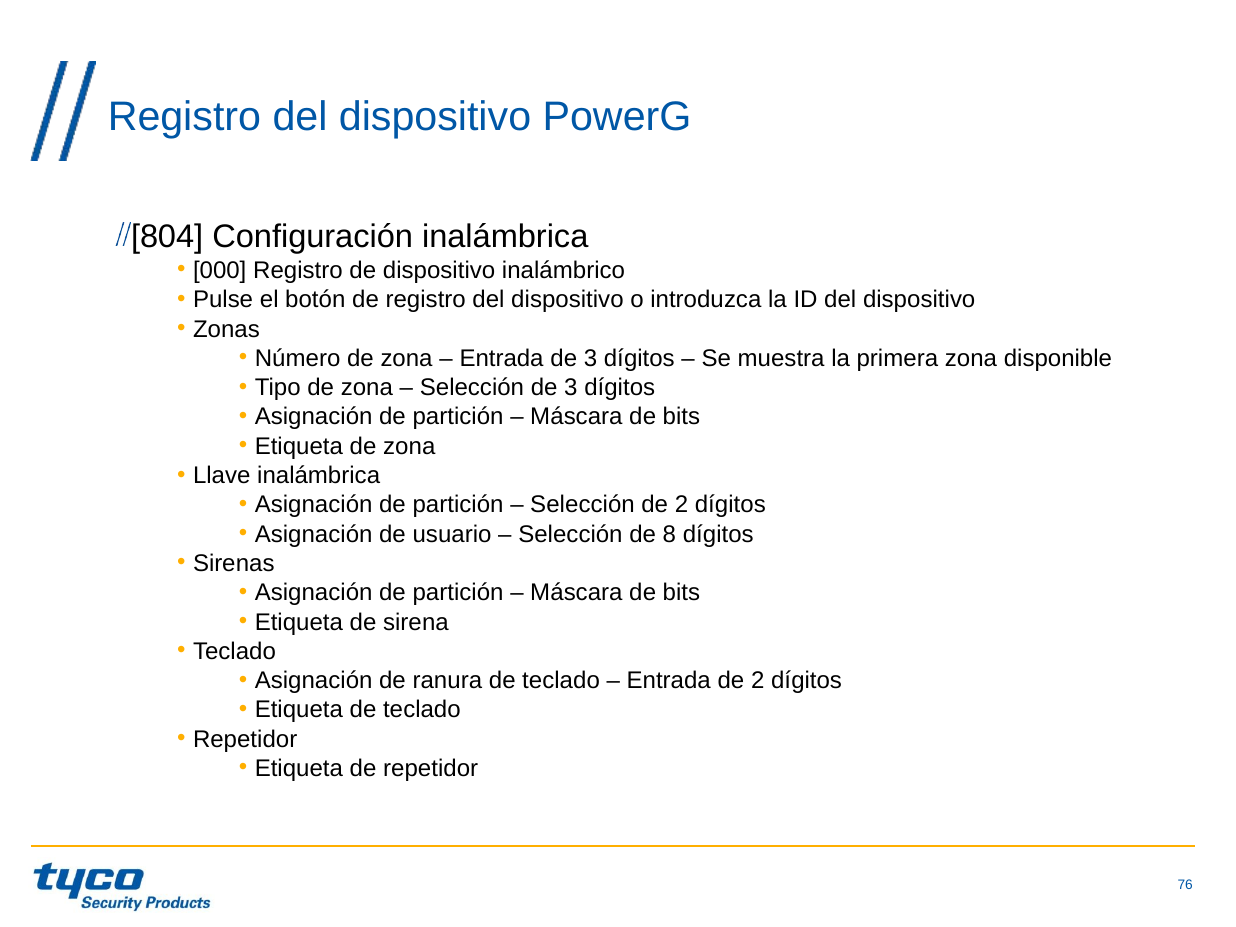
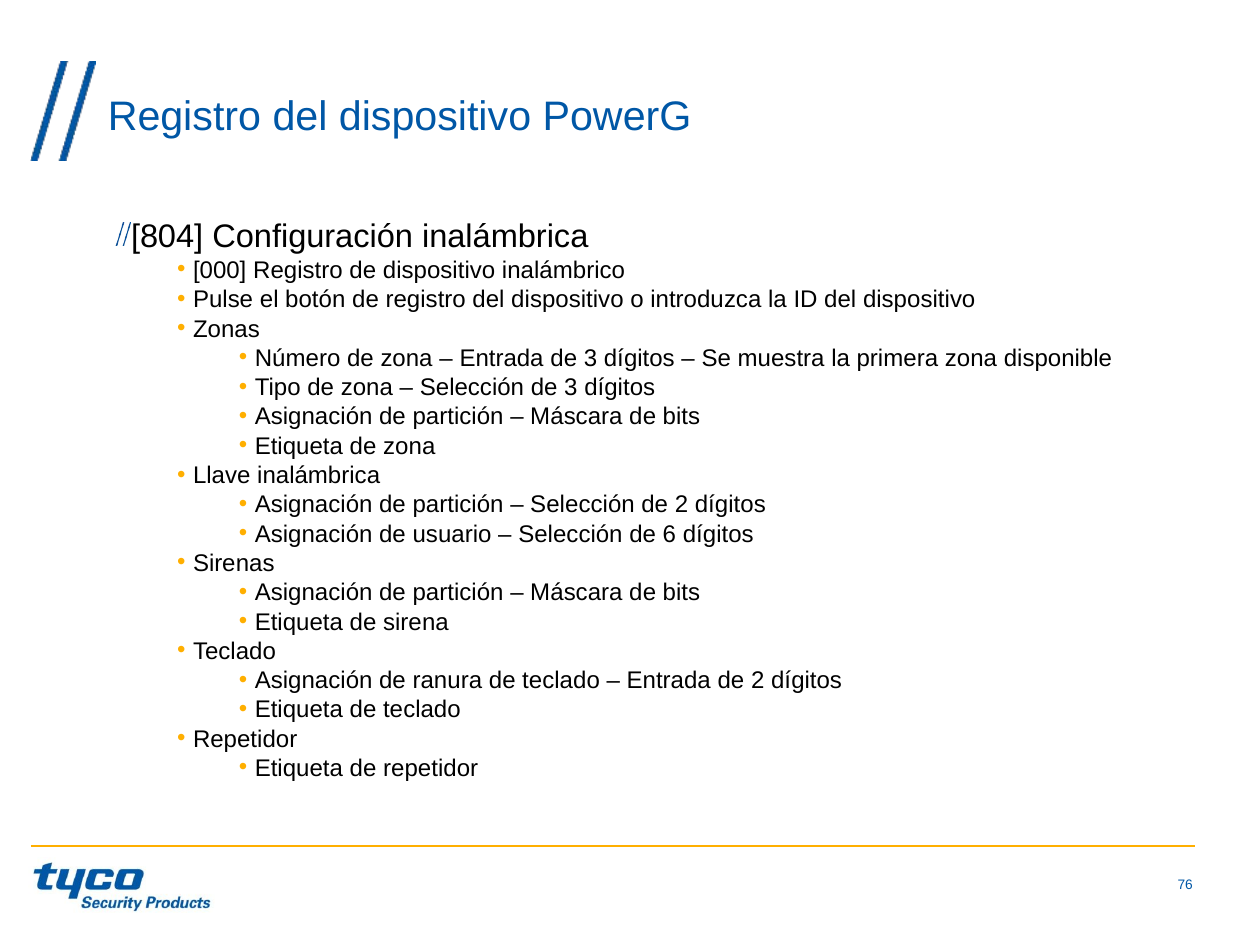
8: 8 -> 6 (669, 534)
